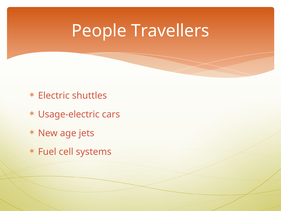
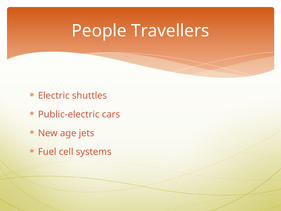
Usage-electric: Usage-electric -> Public-electric (69, 114)
